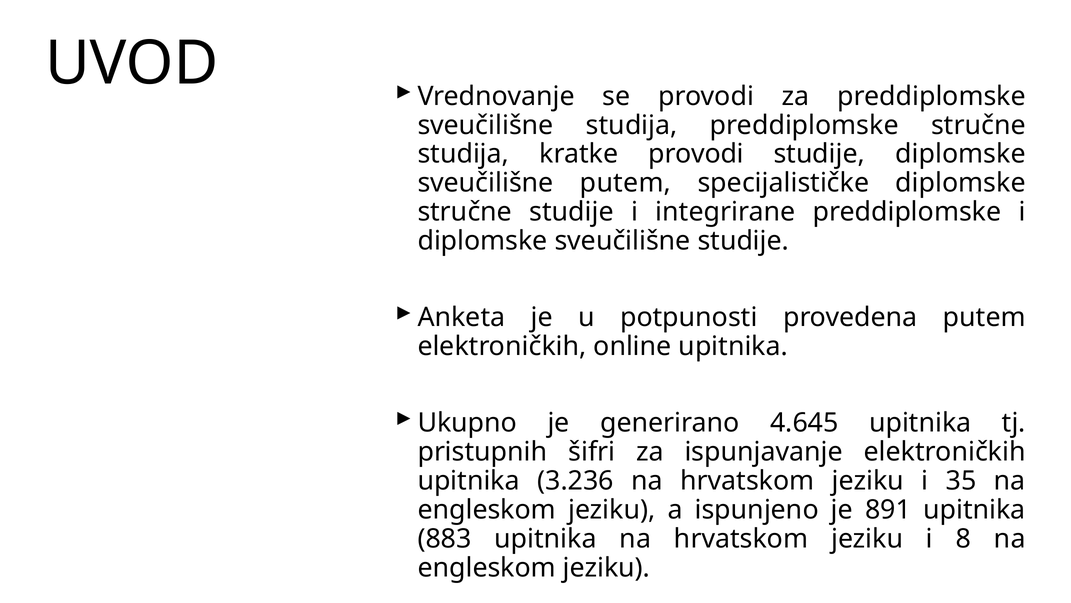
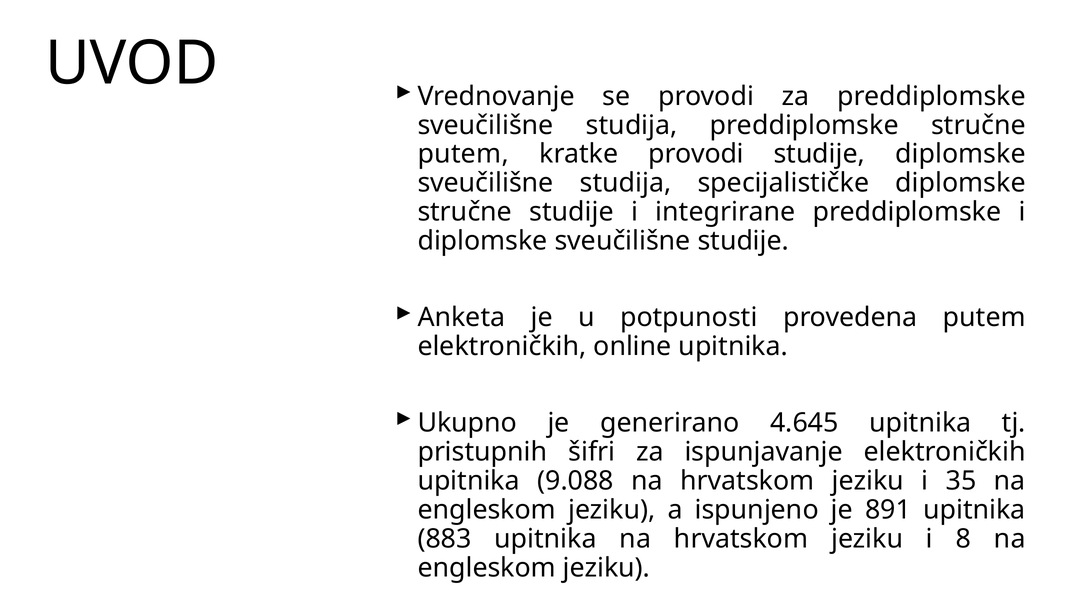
studija: studija -> putem (463, 154)
putem: putem -> studija (626, 183)
3.236: 3.236 -> 9.088 (575, 480)
